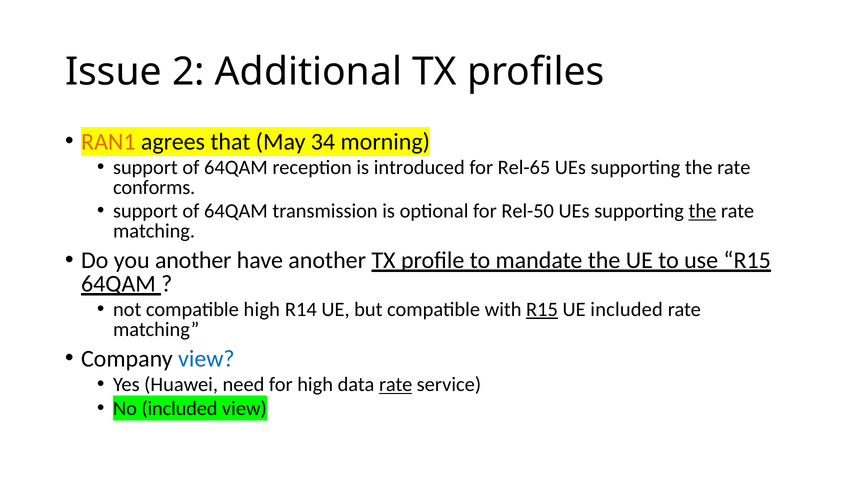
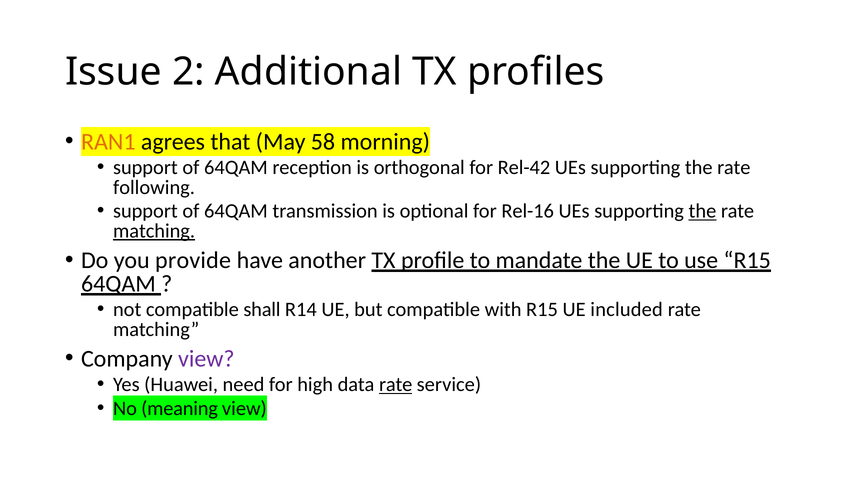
34: 34 -> 58 (323, 142)
introduced: introduced -> orthogonal (419, 167)
Rel-65: Rel-65 -> Rel-42 (524, 167)
conforms: conforms -> following (154, 187)
Rel-50: Rel-50 -> Rel-16 (528, 211)
matching underline: none -> present (154, 231)
you another: another -> provide (193, 260)
compatible high: high -> shall (262, 309)
R15 underline: present -> none (542, 309)
view colour: blue -> purple (206, 359)
No included: included -> meaning (180, 408)
